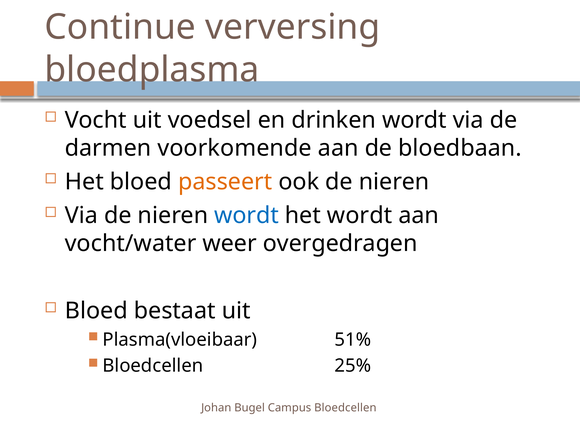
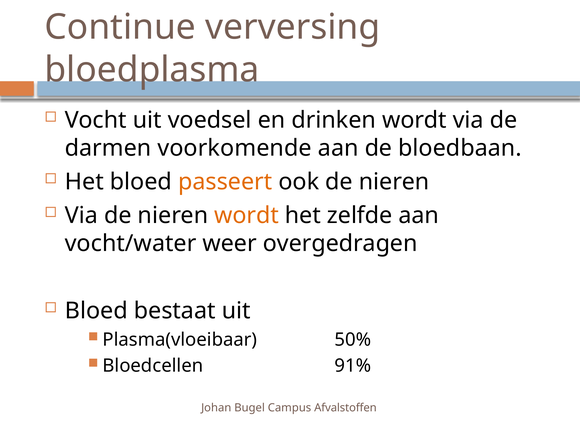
wordt colour: blue -> orange (247, 215)
het wordt: wordt -> zelfde (360, 215)
51%: 51% -> 50% (353, 340)
25%: 25% -> 91% (353, 366)
Campus Bloedcellen: Bloedcellen -> Afvalstoffen (345, 408)
